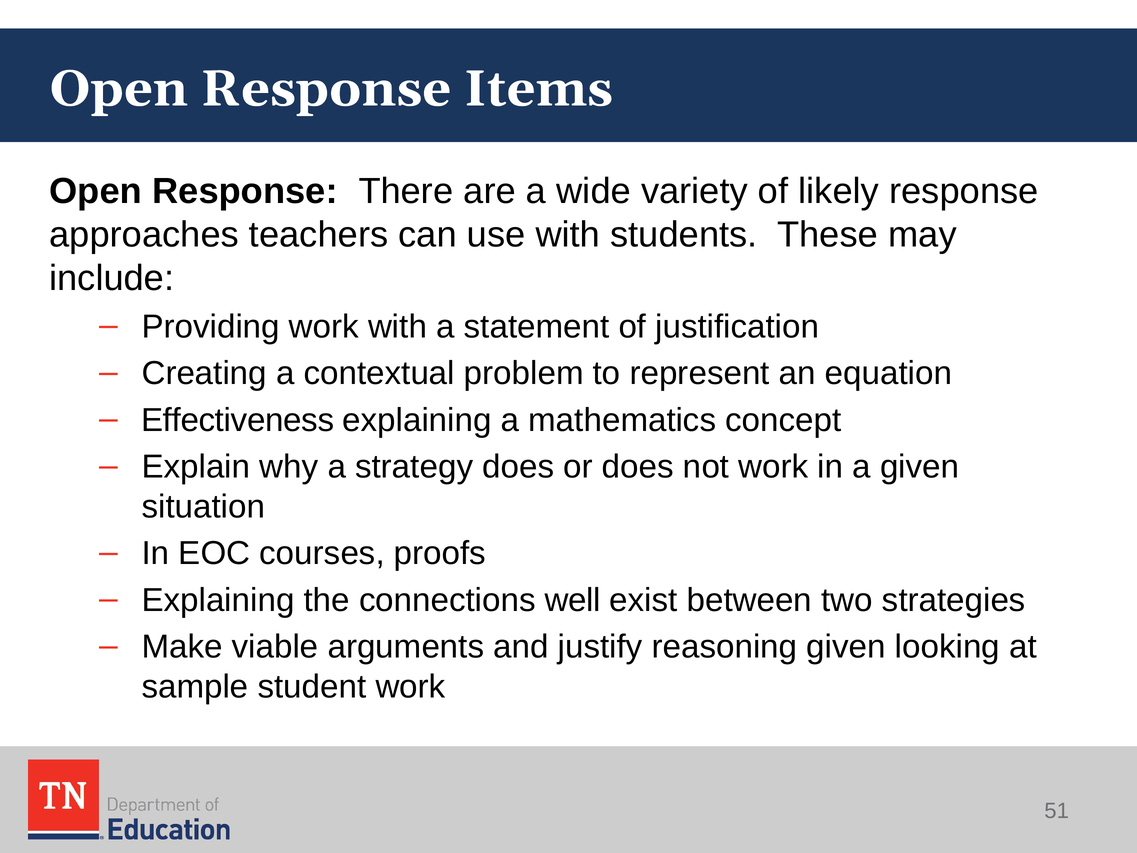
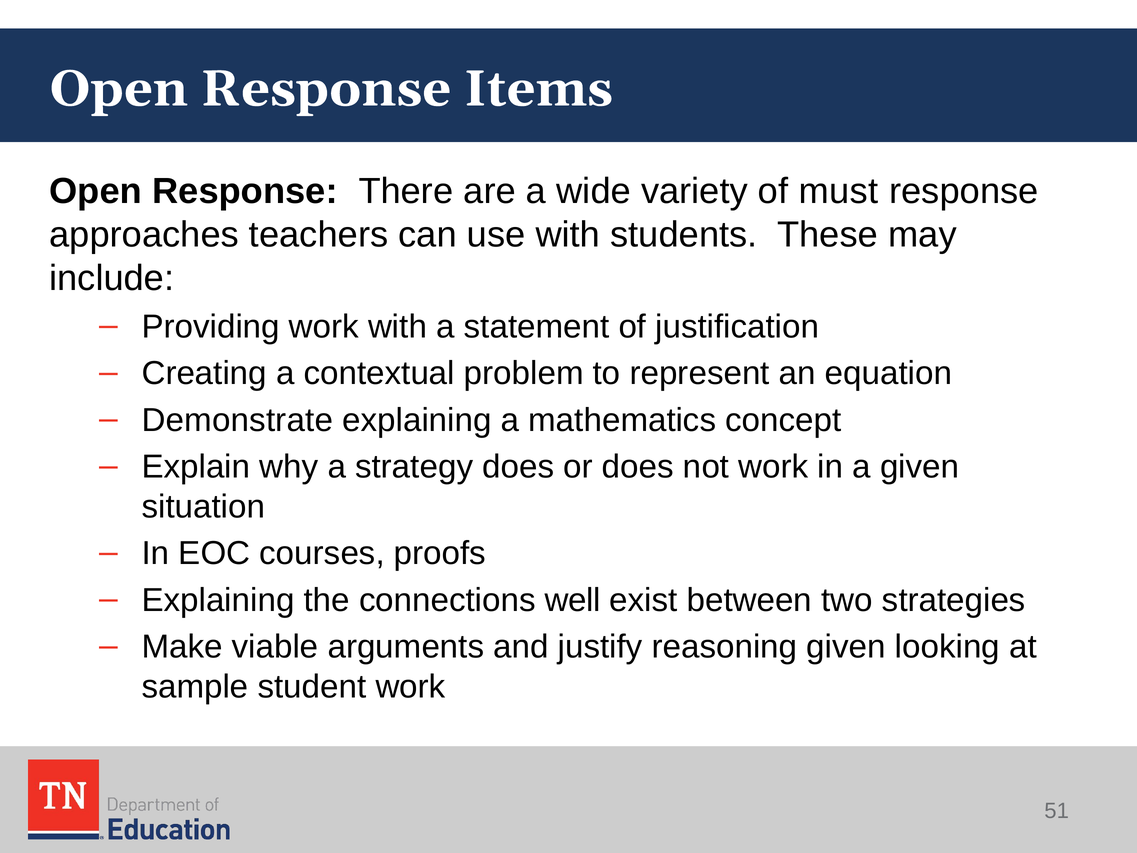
likely: likely -> must (838, 191)
Effectiveness: Effectiveness -> Demonstrate (237, 420)
